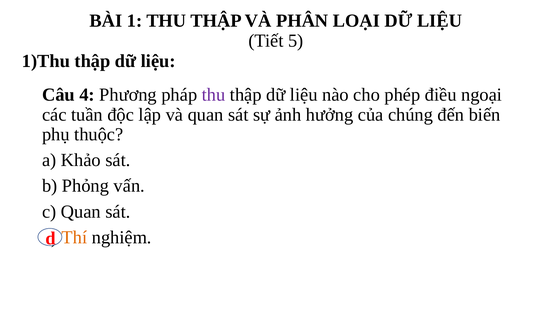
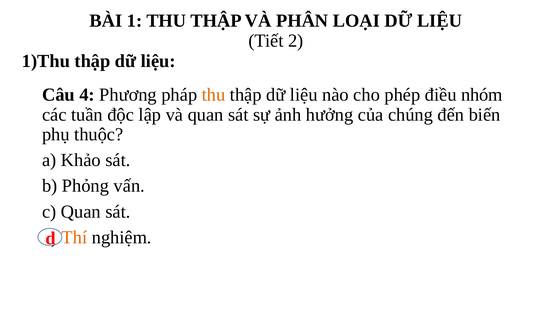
5: 5 -> 2 (296, 41)
thu colour: purple -> orange (214, 95)
ngoại: ngoại -> nhóm (482, 95)
